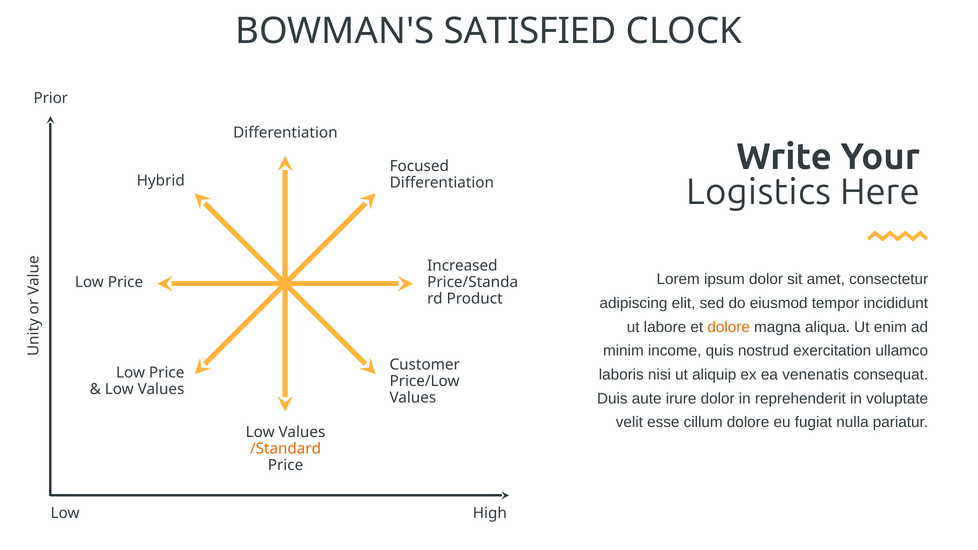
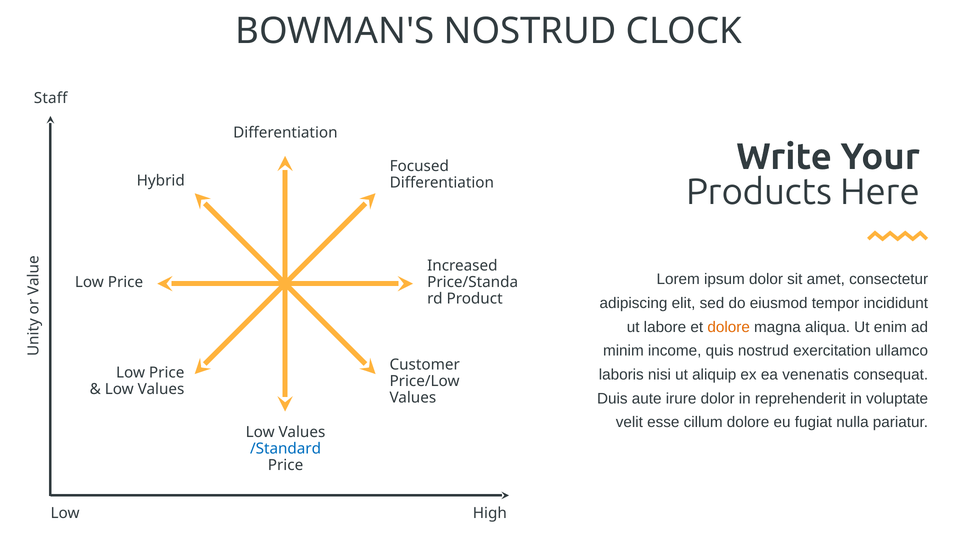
BOWMAN'S SATISFIED: SATISFIED -> NOSTRUD (530, 31)
Prior: Prior -> Staff (51, 98)
Logistics: Logistics -> Products (759, 192)
/Standard colour: orange -> blue (286, 449)
